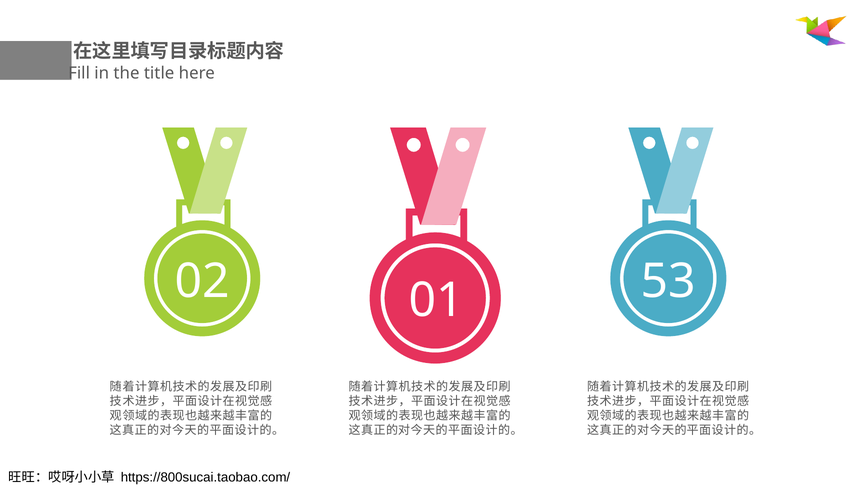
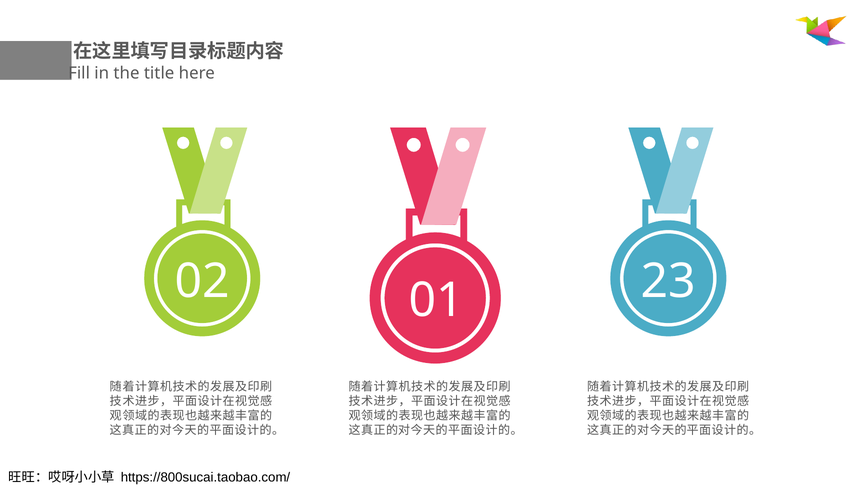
53: 53 -> 23 (668, 281)
